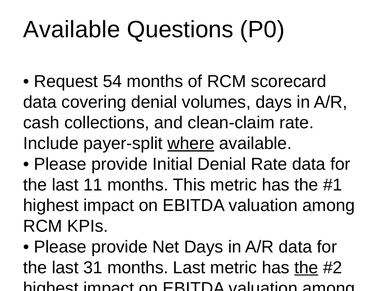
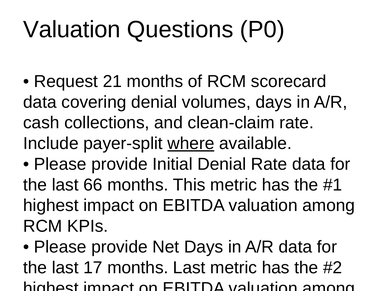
Available: Available -> Valuation (72, 29)
54: 54 -> 21 (112, 81)
11: 11 -> 66 (93, 184)
31: 31 -> 17 (93, 267)
the underline: present -> none (306, 267)
